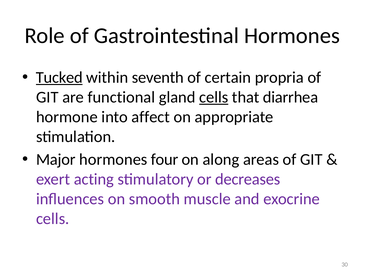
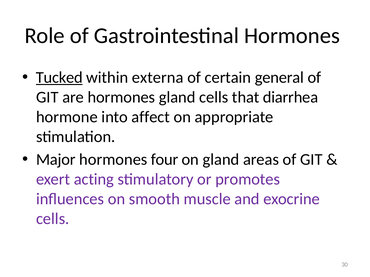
seventh: seventh -> externa (158, 78)
propria: propria -> general (279, 78)
are functional: functional -> hormones (121, 97)
cells underline: present -> none (214, 97)
on along: along -> gland (221, 160)
decreases: decreases -> promotes (248, 180)
